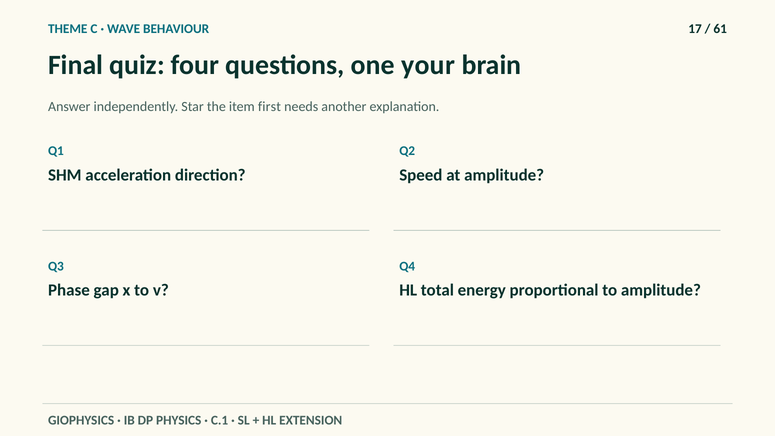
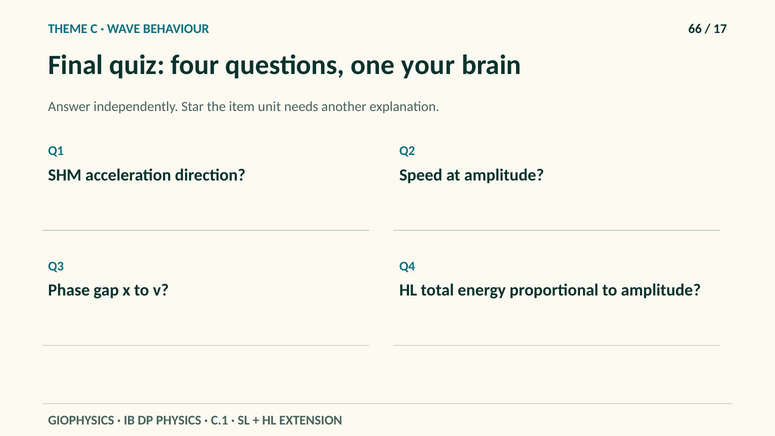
17: 17 -> 66 (695, 29)
61: 61 -> 17 (720, 29)
first: first -> unit (269, 107)
